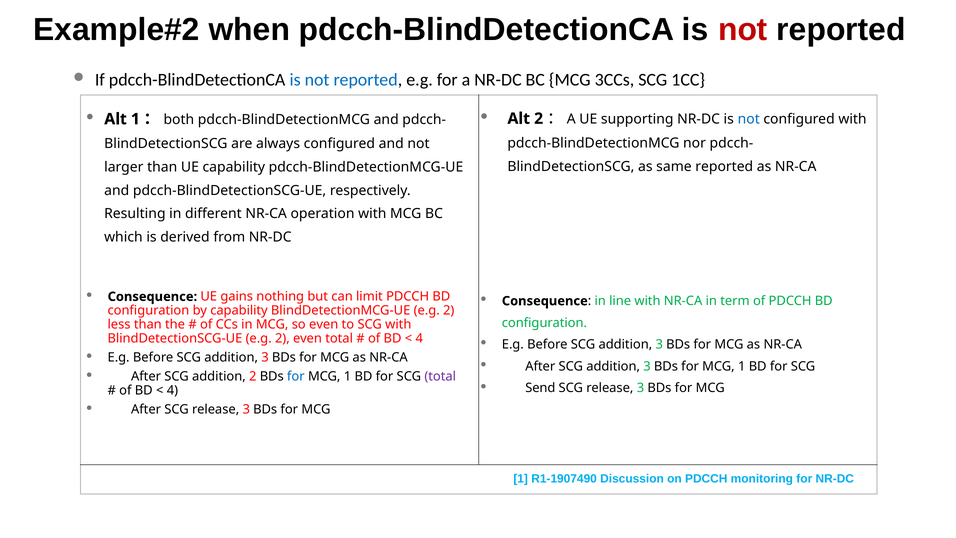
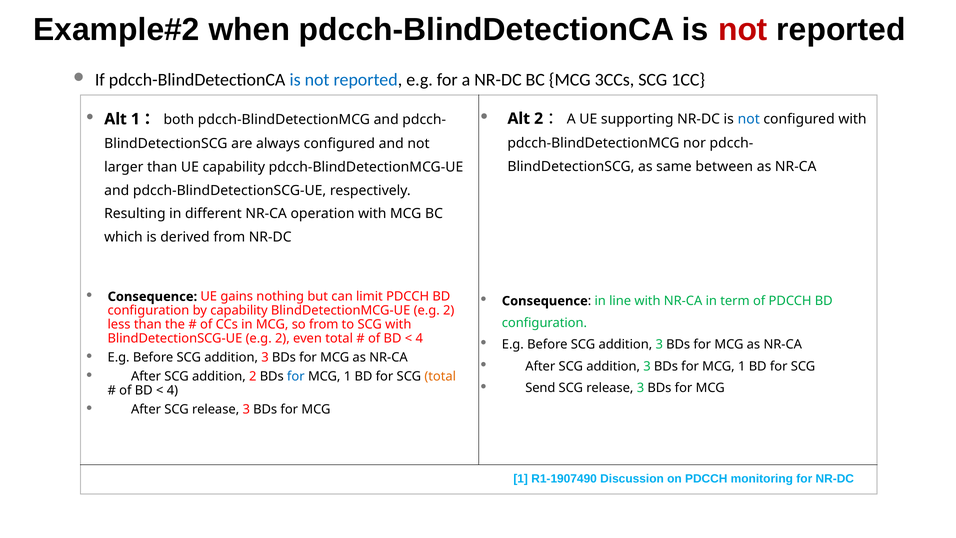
same reported: reported -> between (724, 166)
so even: even -> from (324, 325)
total colour: purple -> orange (440, 376)
